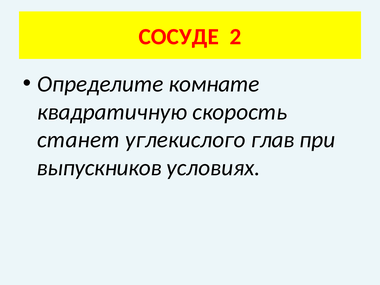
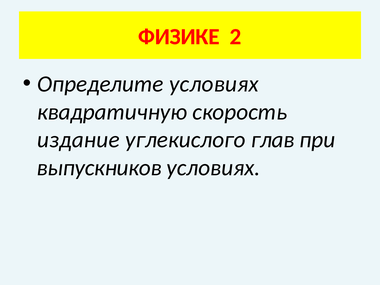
СОСУДЕ: СОСУДЕ -> ФИЗИКЕ (179, 37)
Определите комнате: комнате -> условиях (214, 84)
станет: станет -> издание (78, 140)
